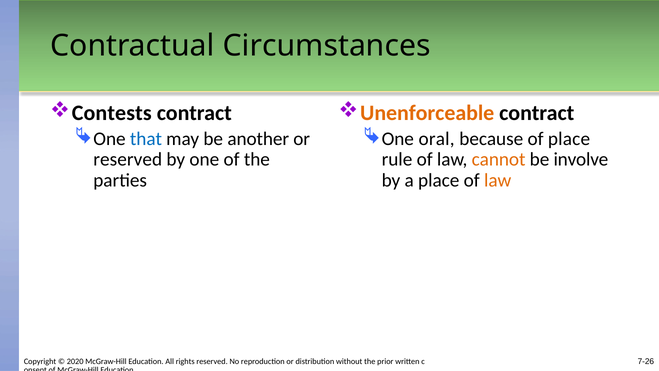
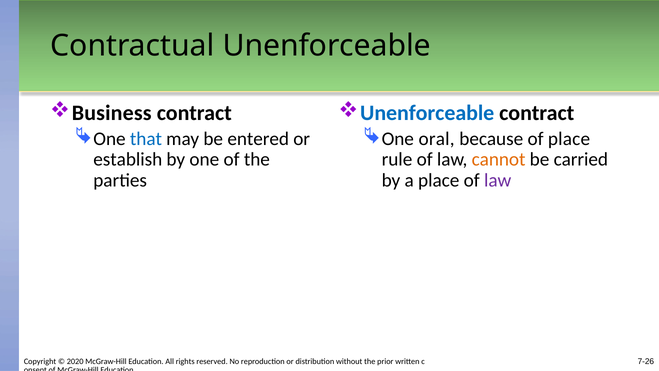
Contractual Circumstances: Circumstances -> Unenforceable (327, 45)
Contests: Contests -> Business (112, 113)
Unenforceable colour: orange -> blue (427, 113)
another: another -> entered (258, 139)
reserved: reserved -> establish (128, 159)
involve: involve -> carried (581, 159)
law colour: orange -> purple (498, 180)
